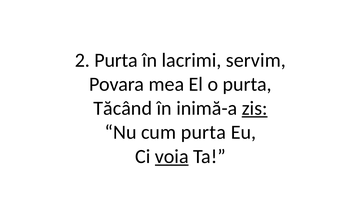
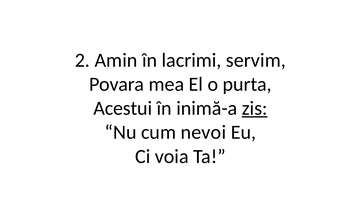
2 Purta: Purta -> Amin (116, 60)
Tăcând: Tăcând -> Acestui (123, 108)
cum purta: purta -> nevoi (203, 132)
voia underline: present -> none (172, 156)
